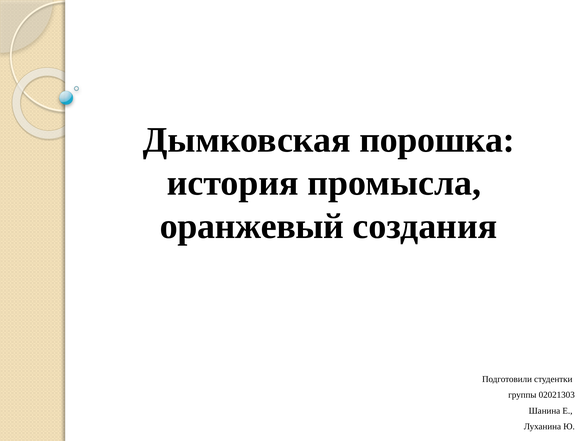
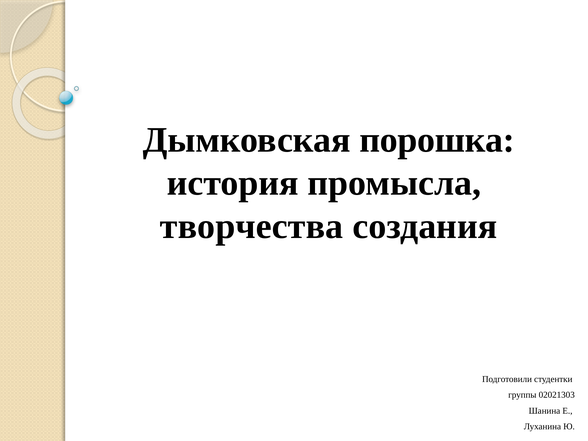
оранжевый: оранжевый -> творчества (252, 226)
